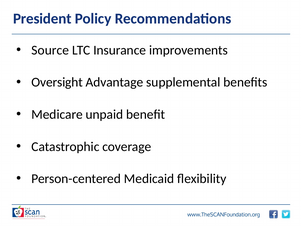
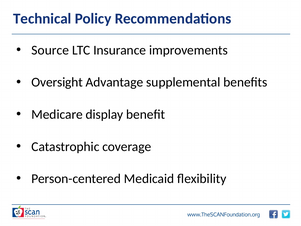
President: President -> Technical (42, 19)
unpaid: unpaid -> display (104, 114)
